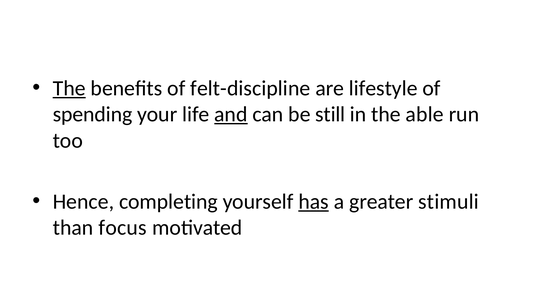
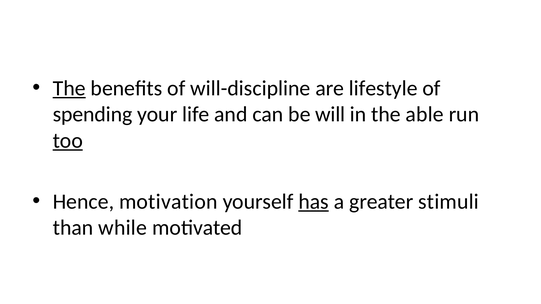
felt-discipline: felt-discipline -> will-discipline (250, 88)
and underline: present -> none (231, 115)
still: still -> will (330, 115)
too underline: none -> present (68, 141)
completing: completing -> motivation (168, 202)
focus: focus -> while (123, 228)
